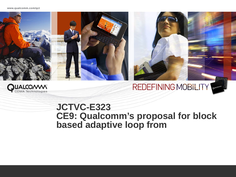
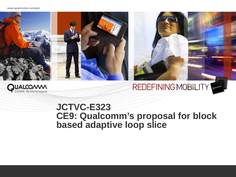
from: from -> slice (157, 125)
